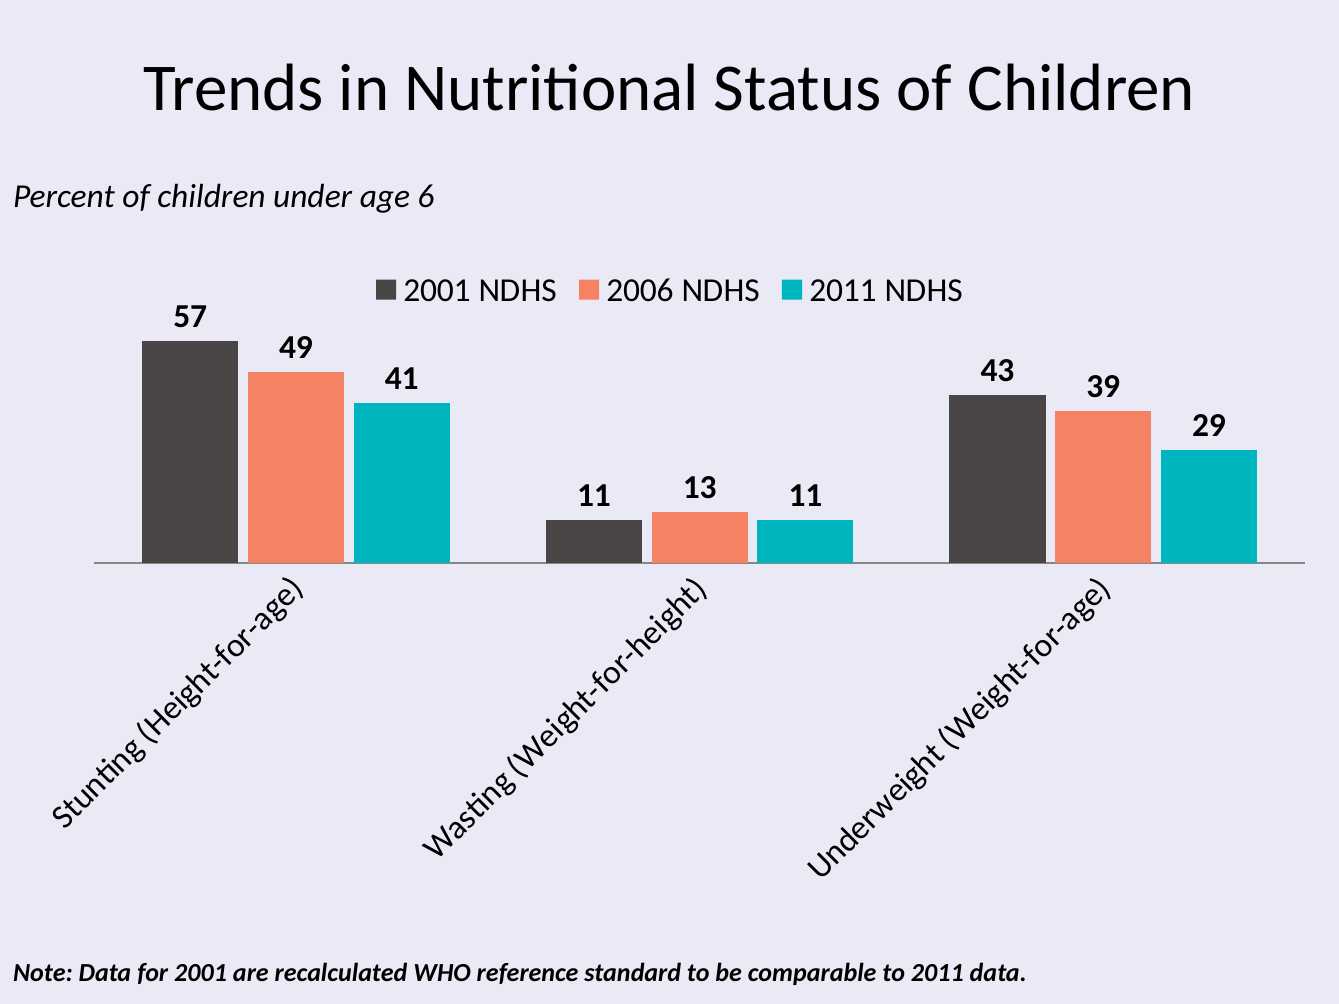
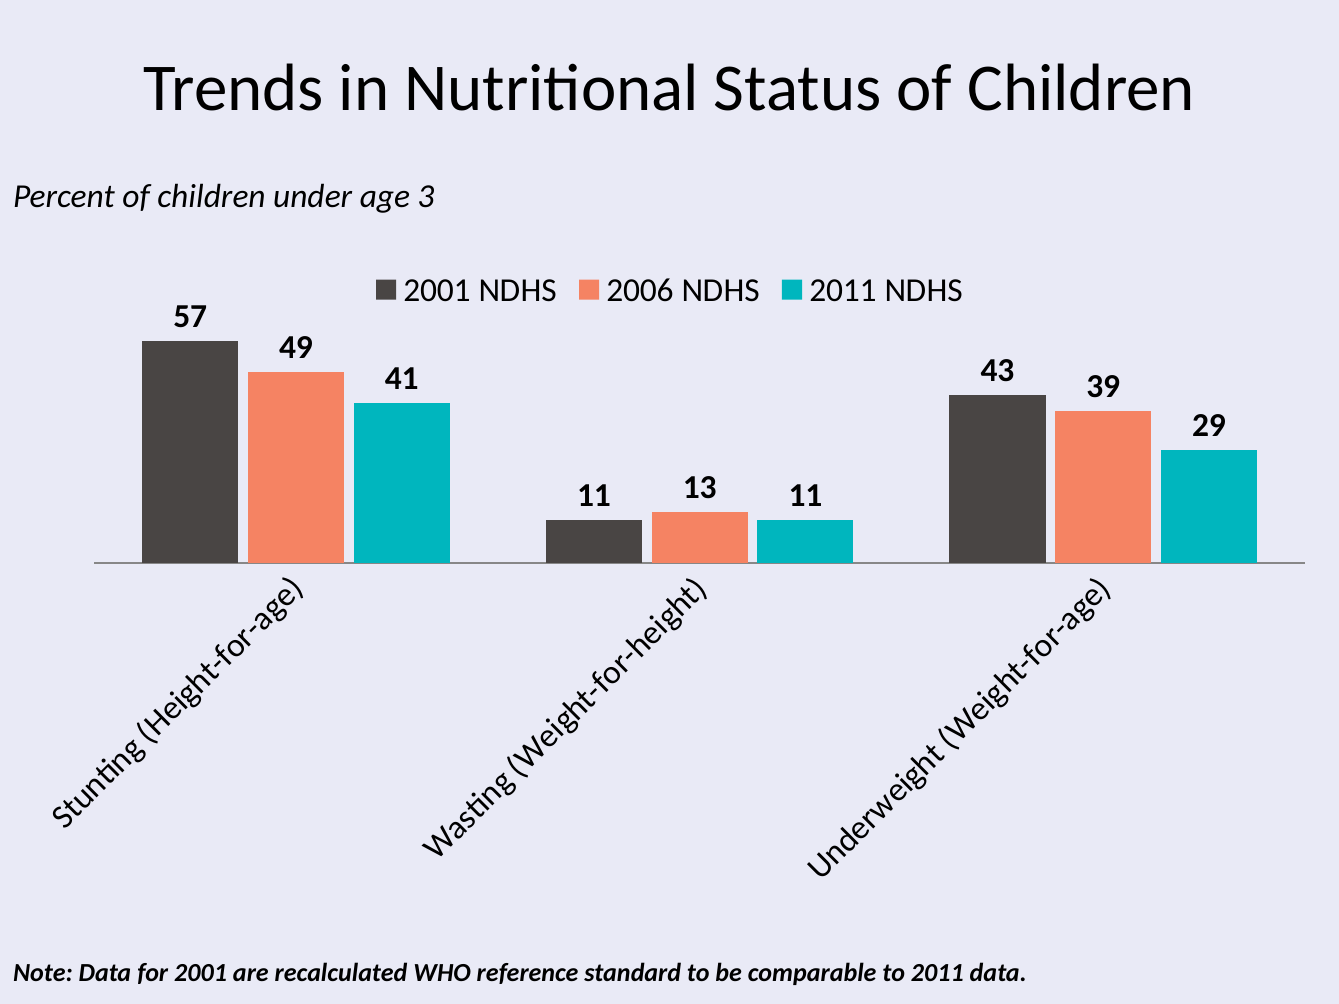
6: 6 -> 3 (426, 196)
